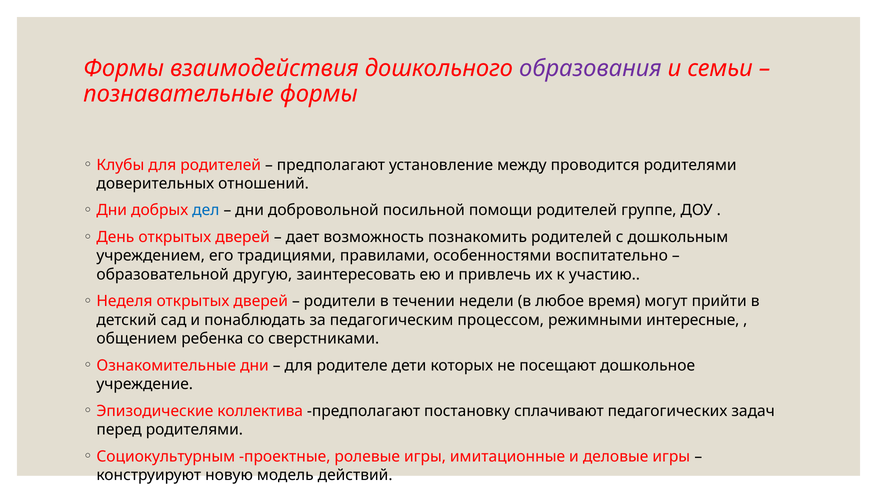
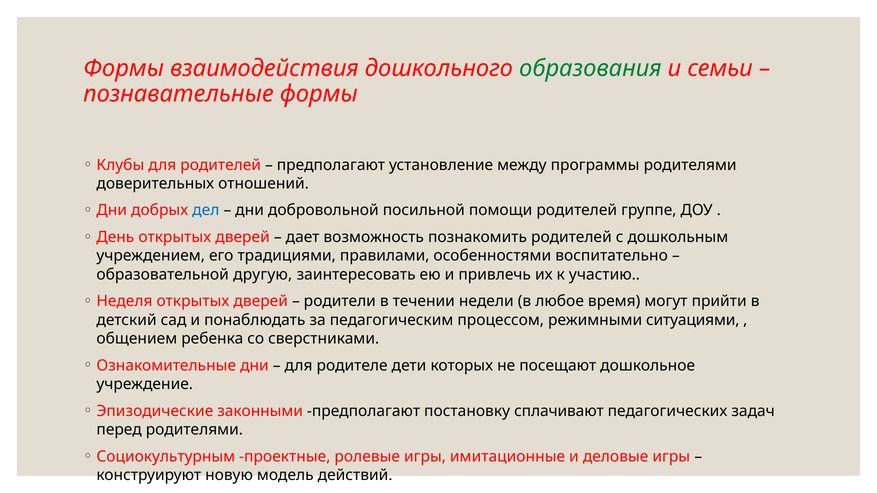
образования colour: purple -> green (590, 68)
проводится: проводится -> программы (595, 165)
интересные: интересные -> ситуациями (693, 320)
коллектива: коллектива -> законными (260, 411)
